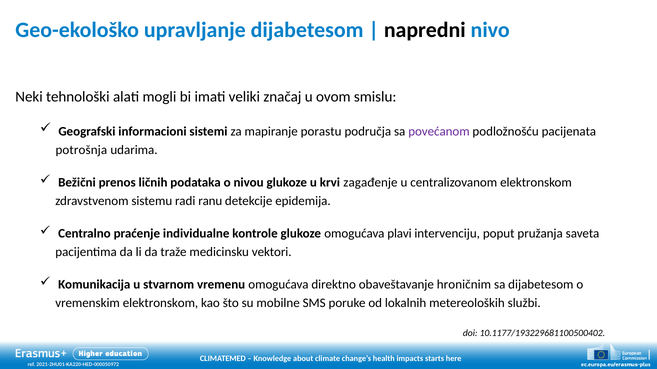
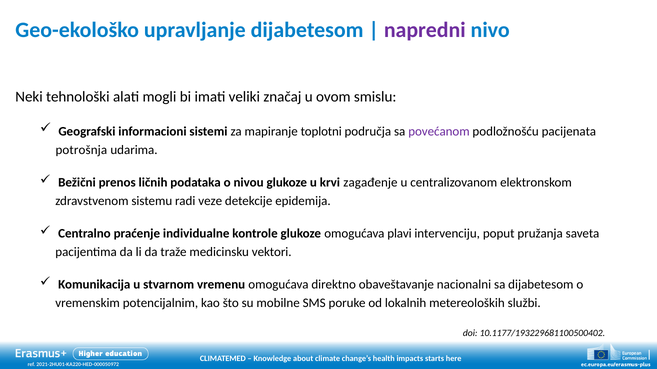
napredni colour: black -> purple (425, 30)
porastu: porastu -> toplotni (321, 132)
ranu: ranu -> veze (210, 201)
hroničnim: hroničnim -> nacionalni (464, 285)
vremenskim elektronskom: elektronskom -> potencijalnim (160, 304)
